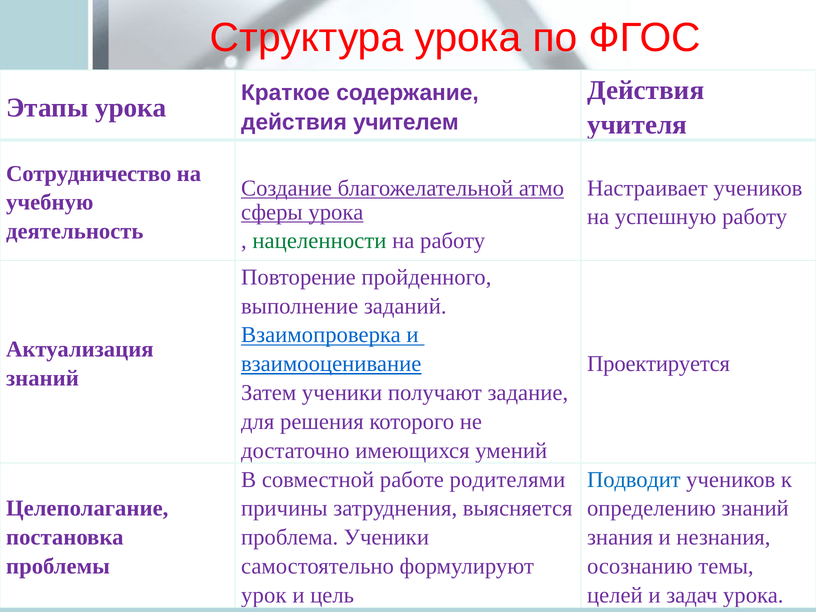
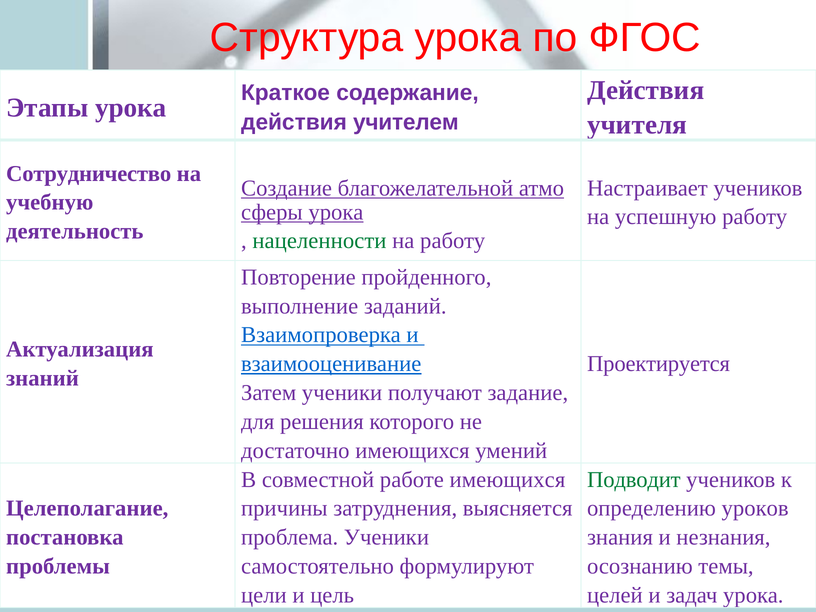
работе родителями: родителями -> имеющихся (507, 480)
Подводит colour: blue -> green (634, 480)
определению знаний: знаний -> уроков (755, 508)
урок: урок -> цели (264, 595)
